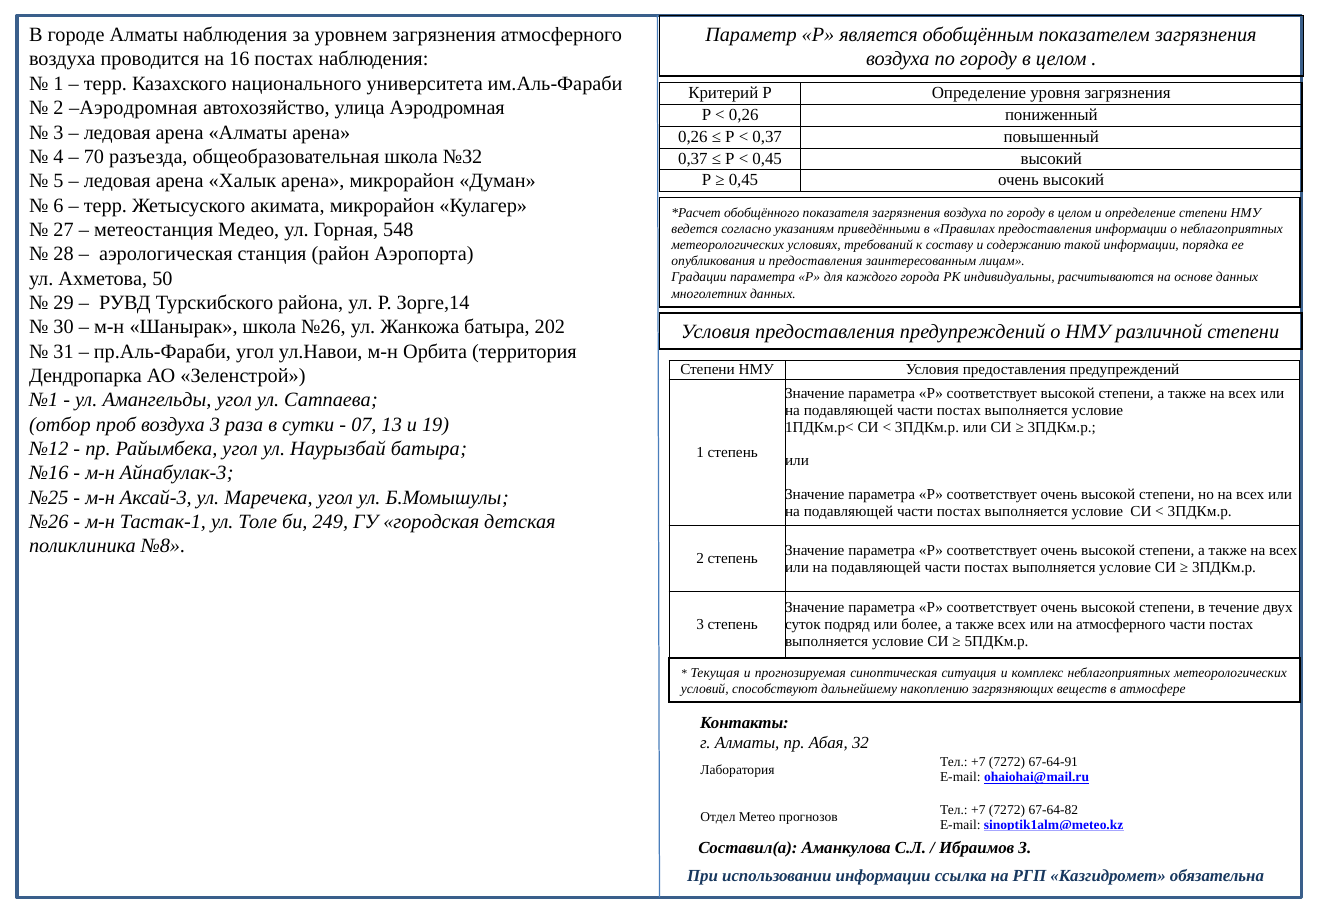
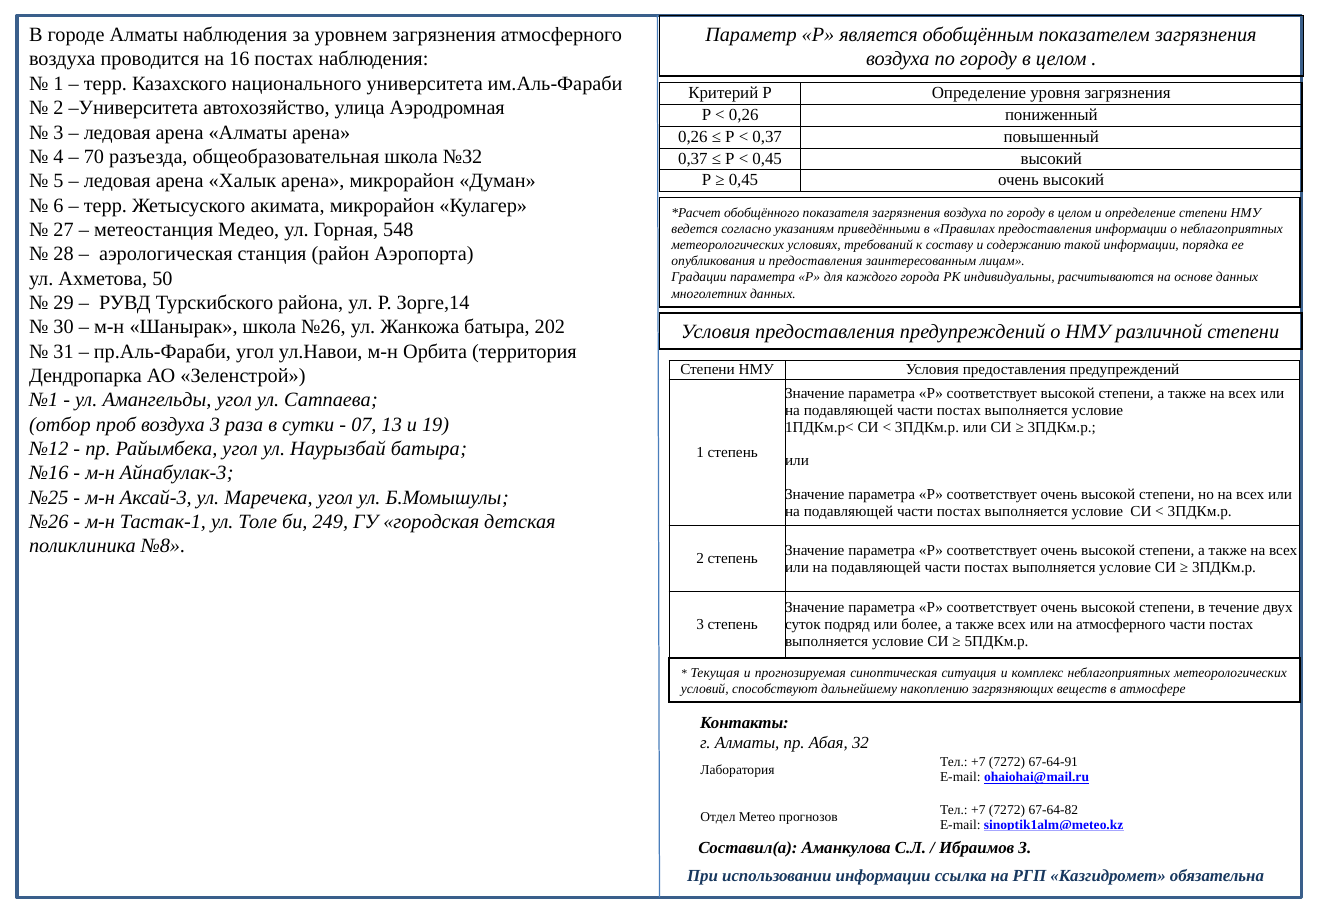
2 Аэродромная: Аэродромная -> Университета (133, 108)
